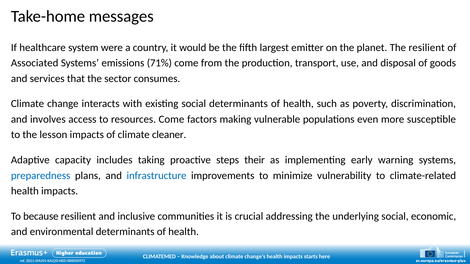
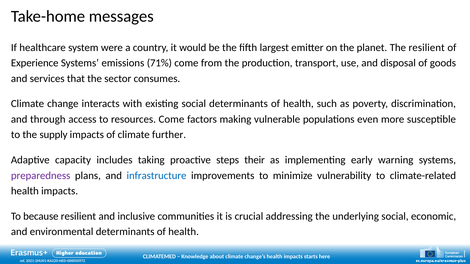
Associated: Associated -> Experience (35, 63)
involves: involves -> through (48, 119)
lesson: lesson -> supply (53, 135)
cleaner: cleaner -> further (169, 135)
preparedness colour: blue -> purple (41, 176)
